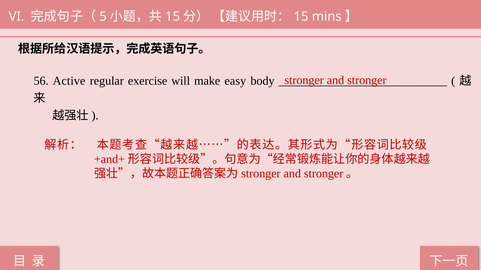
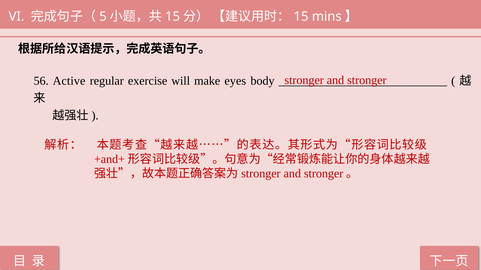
easy: easy -> eyes (235, 81)
